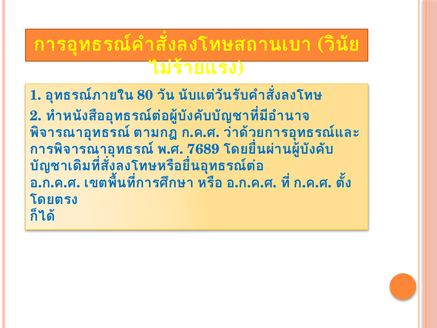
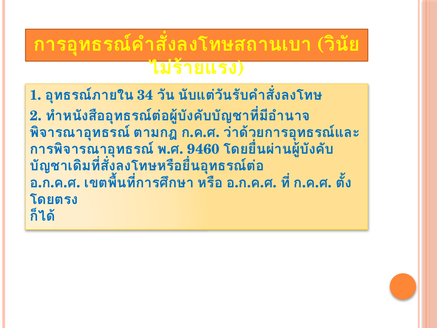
80: 80 -> 34 (145, 95)
7689: 7689 -> 9460 (203, 149)
